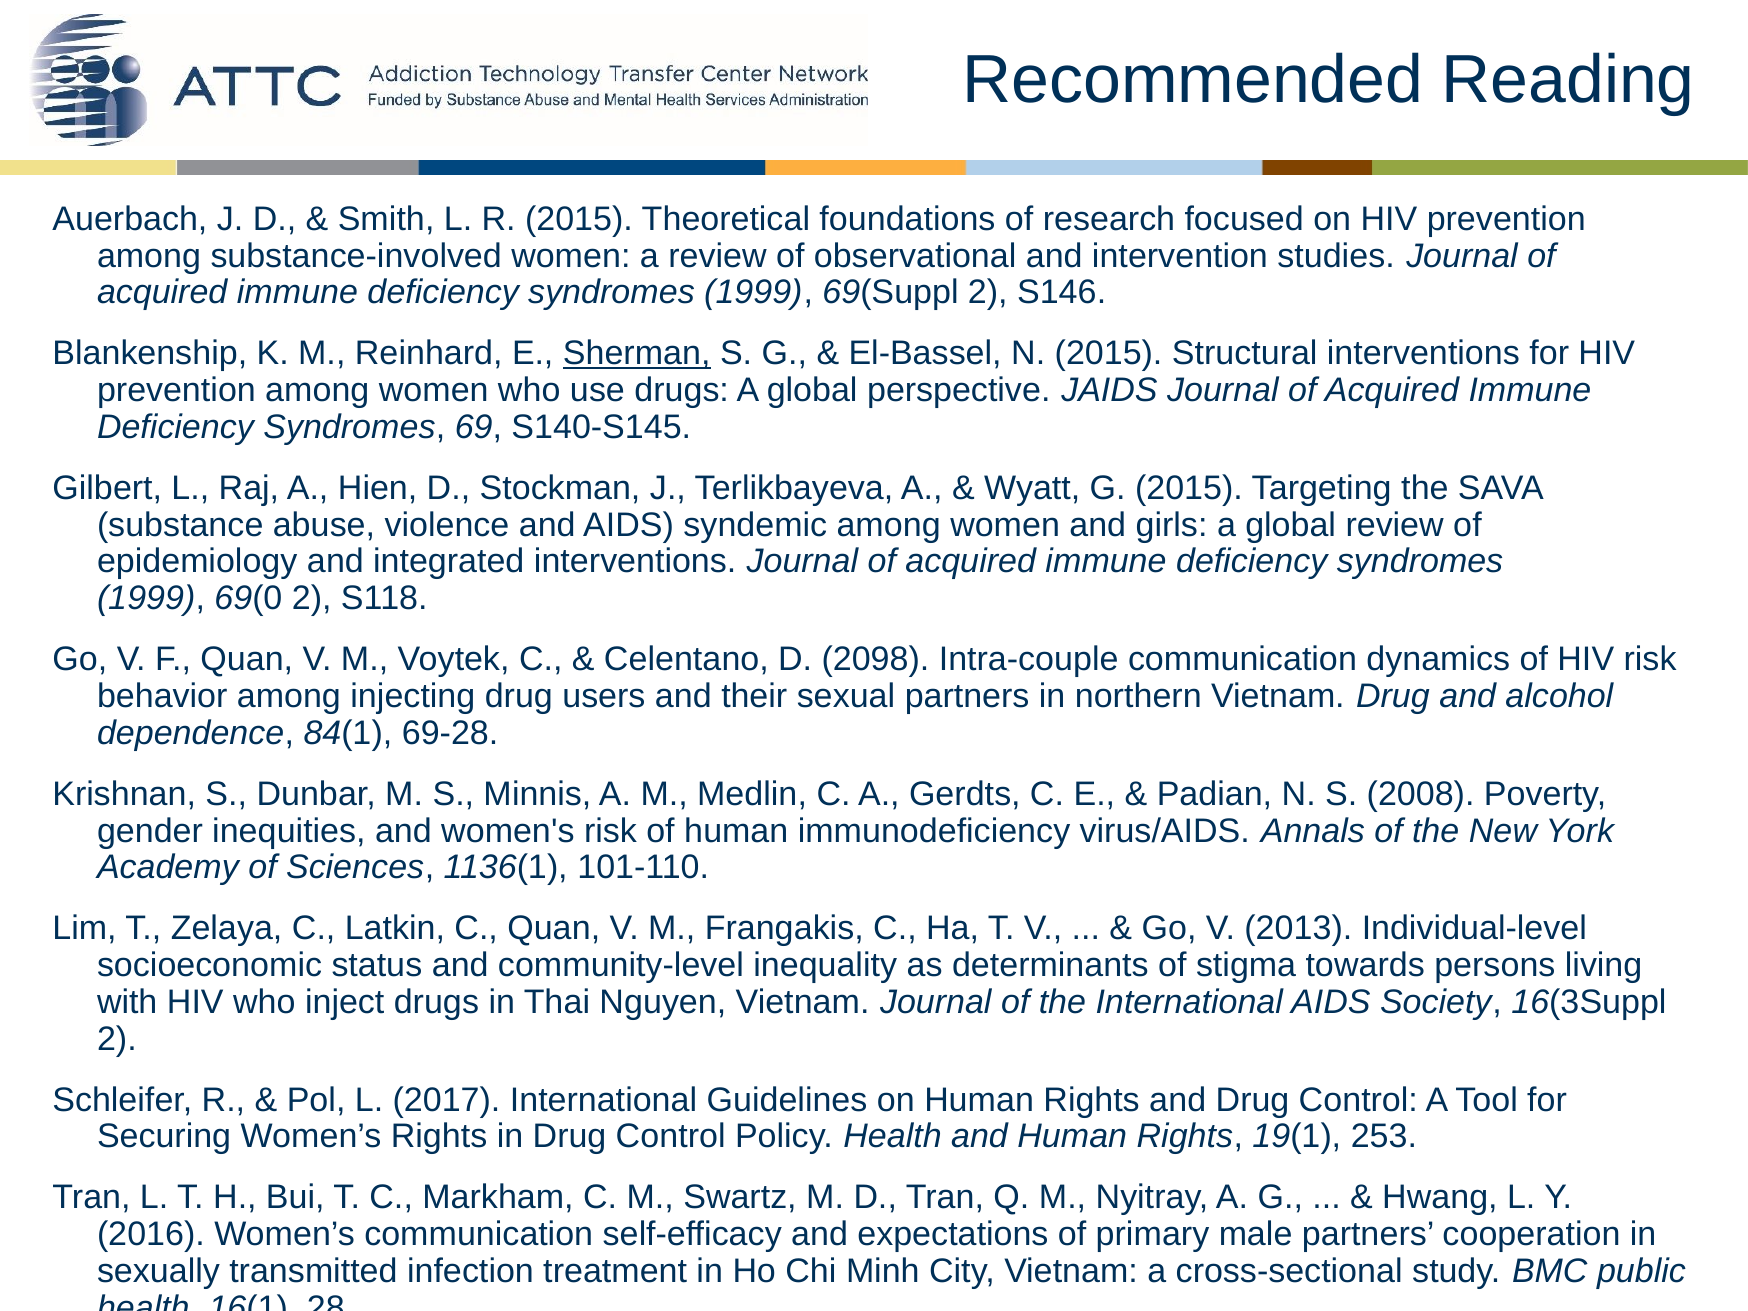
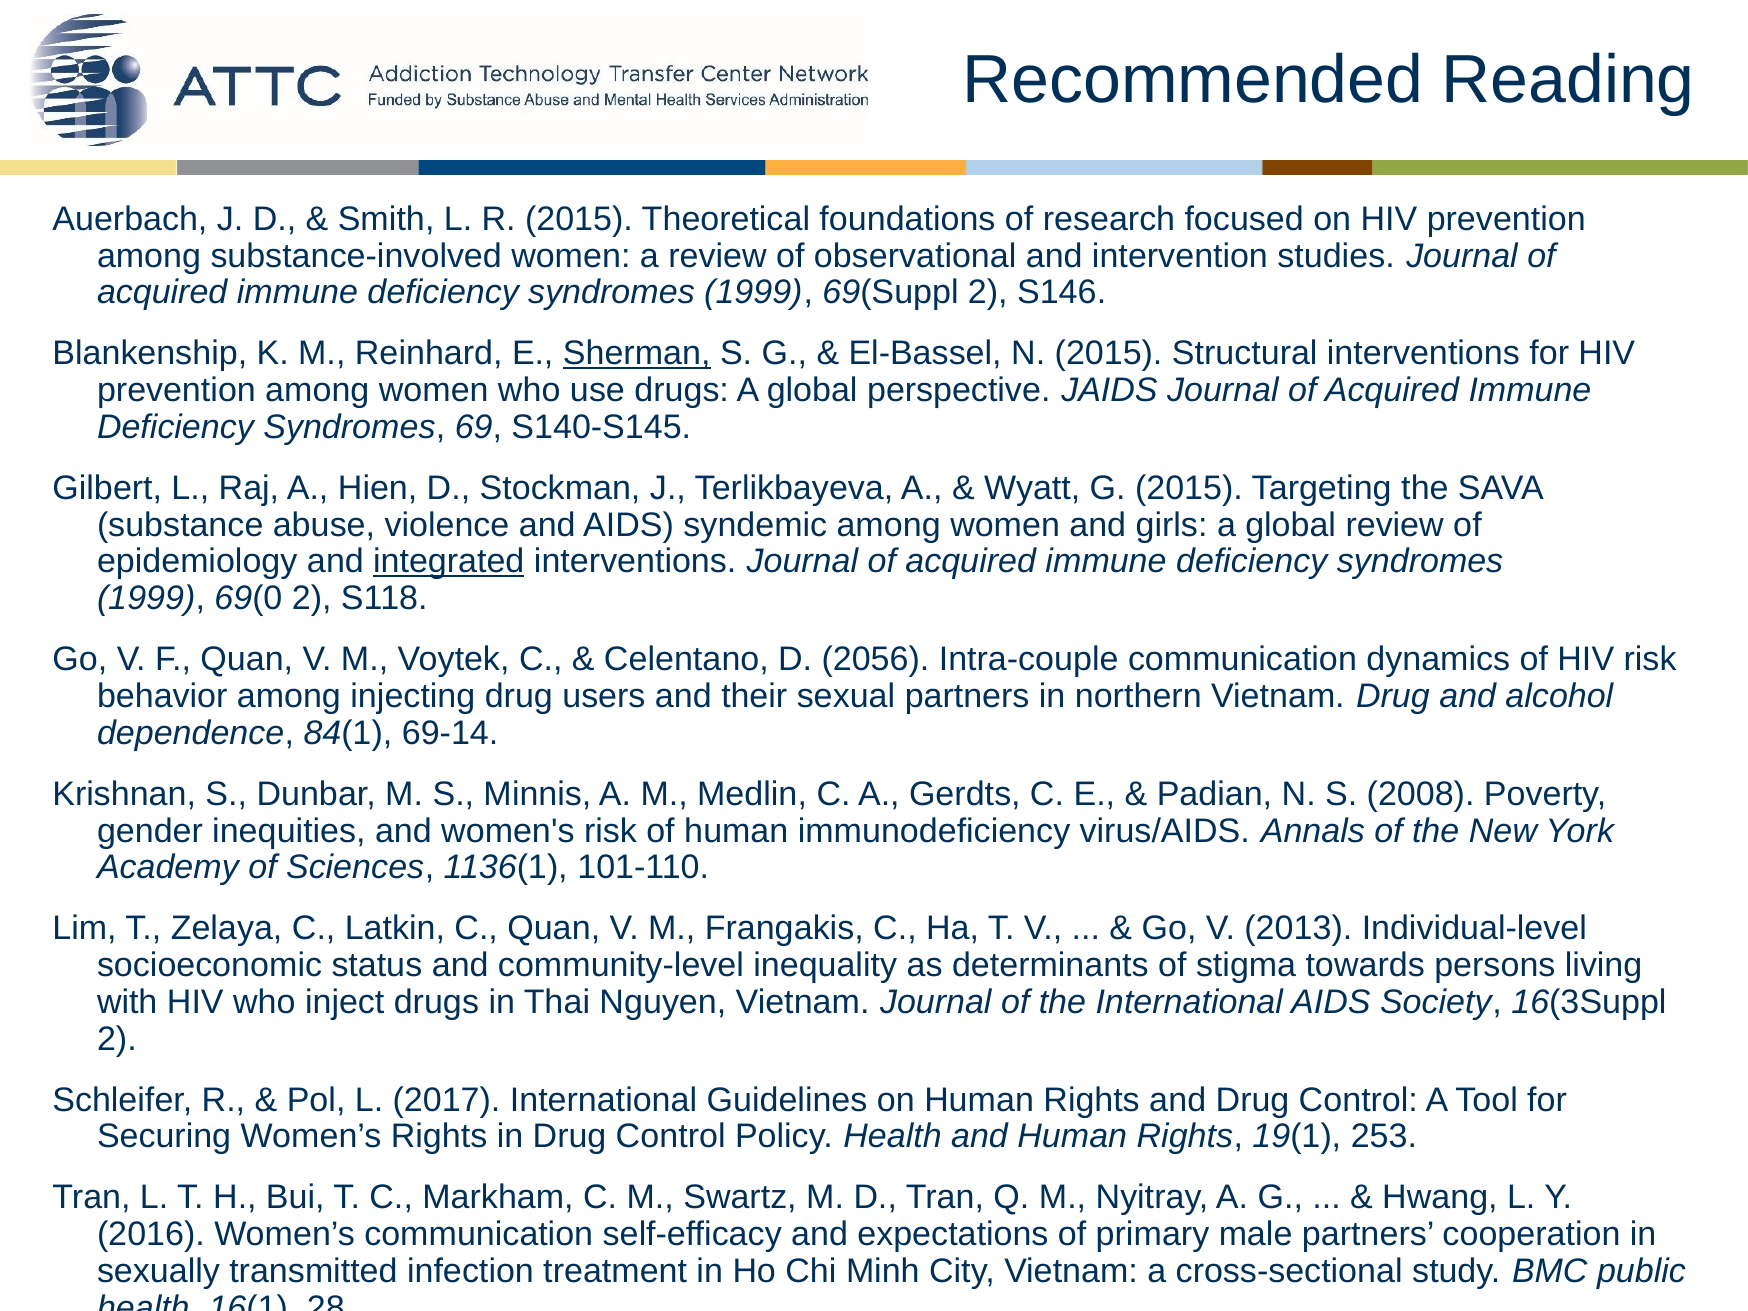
integrated underline: none -> present (449, 562)
2098: 2098 -> 2056 (875, 660)
69-28: 69-28 -> 69-14 (450, 733)
